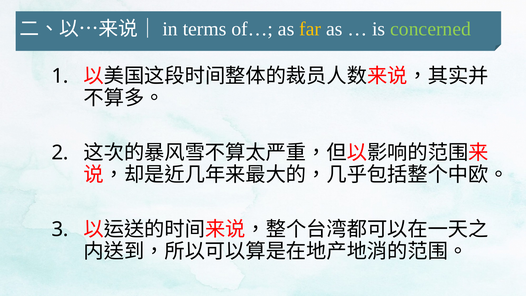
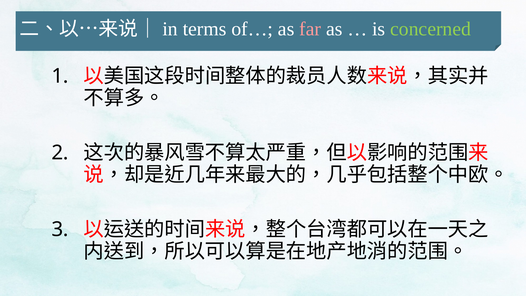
far colour: yellow -> pink (310, 29)
